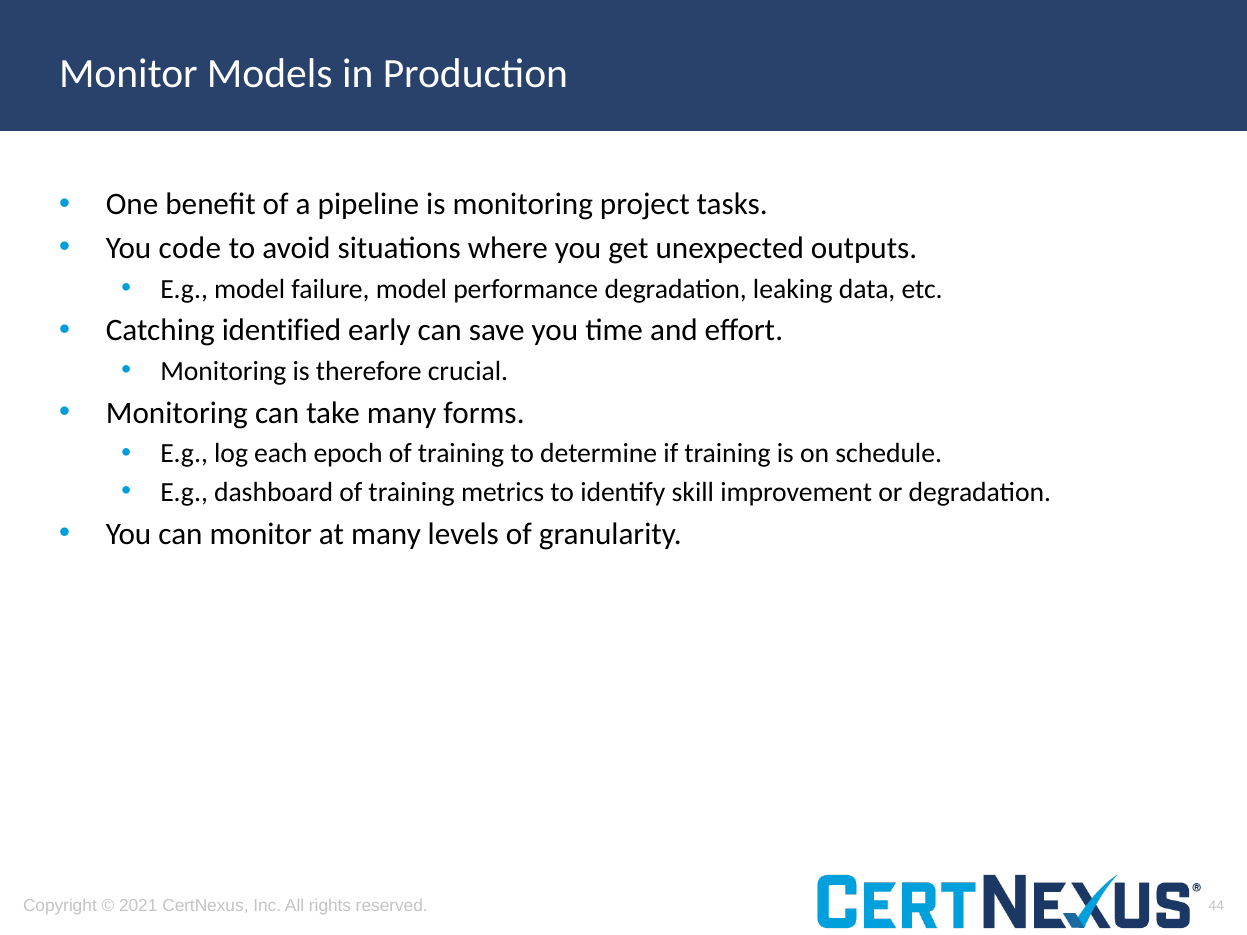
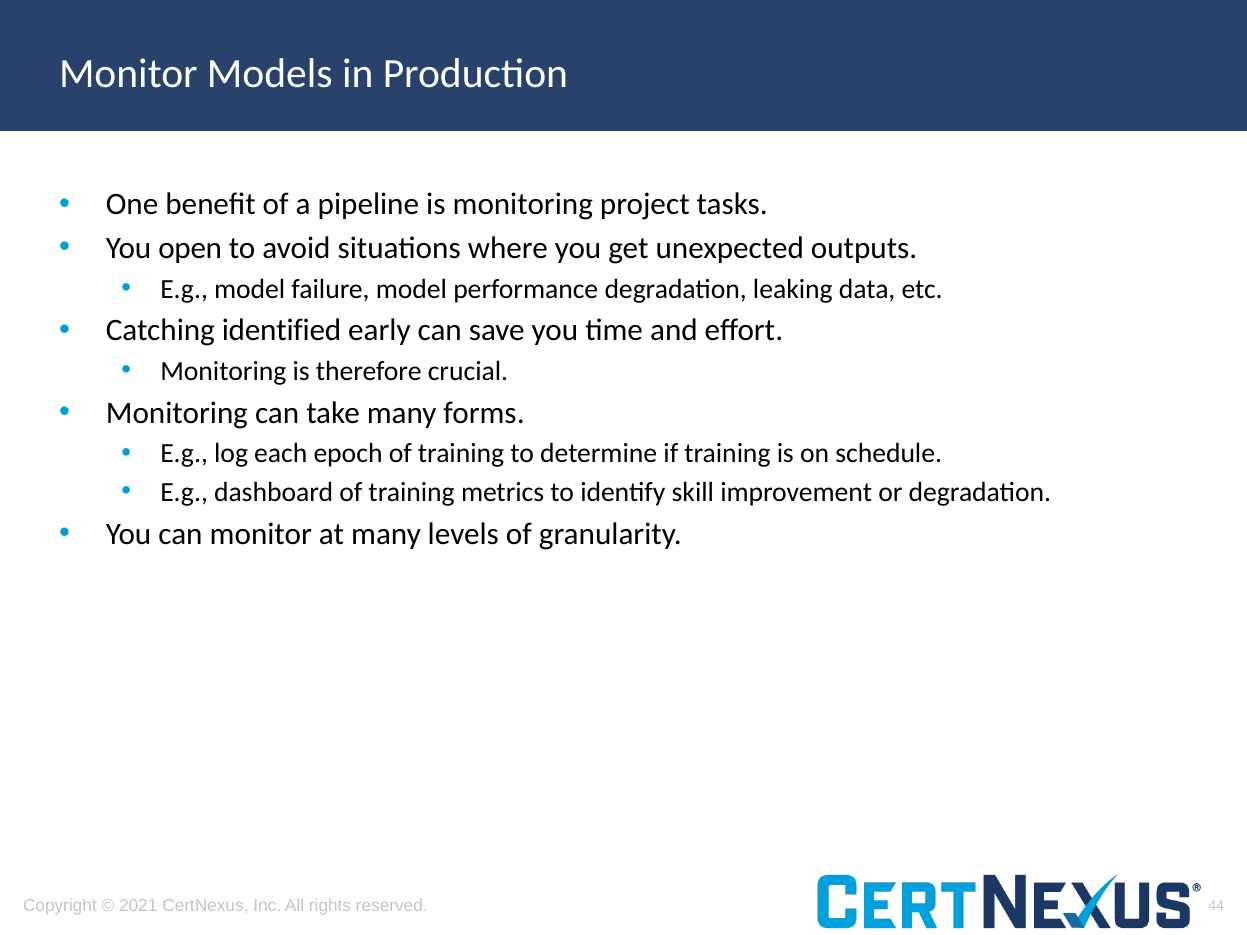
code: code -> open (190, 248)
